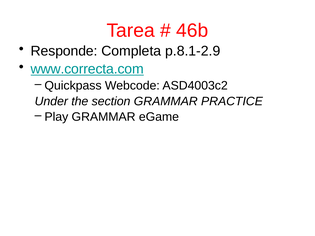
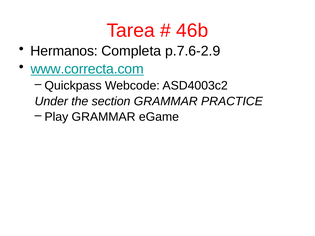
Responde: Responde -> Hermanos (64, 51)
p.8.1-2.9: p.8.1-2.9 -> p.7.6-2.9 (193, 51)
